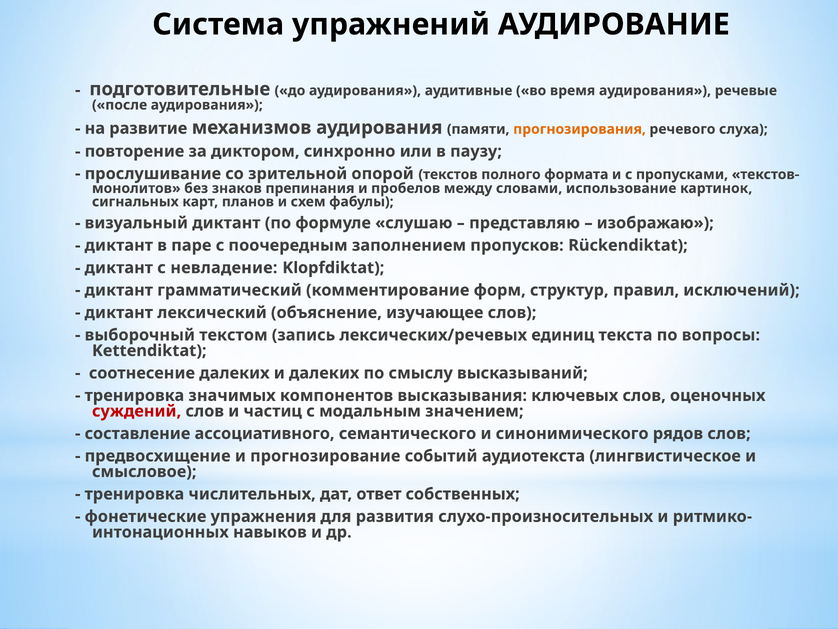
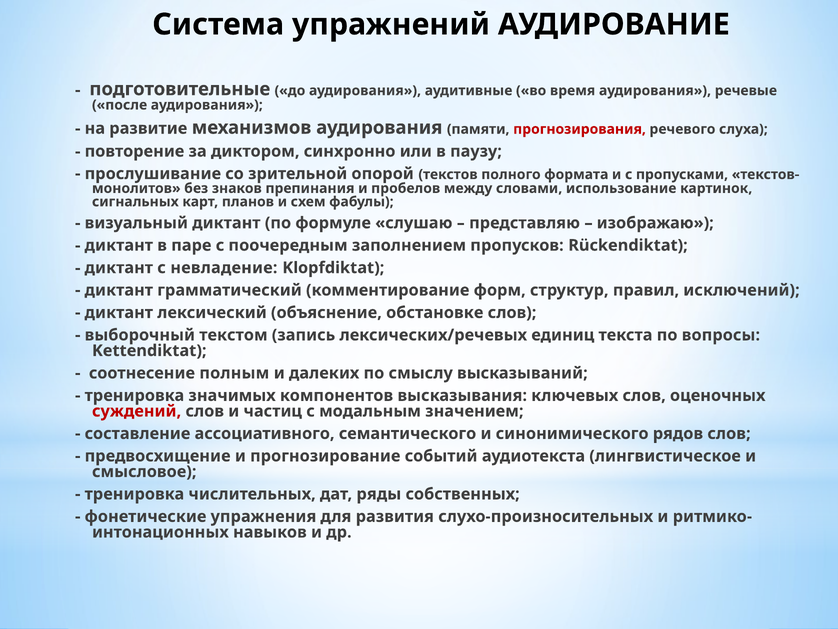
прогнозирования colour: orange -> red (580, 129)
изучающее: изучающее -> обстановке (435, 312)
соотнесение далеких: далеких -> полным (234, 373)
ответ: ответ -> ряды (379, 494)
